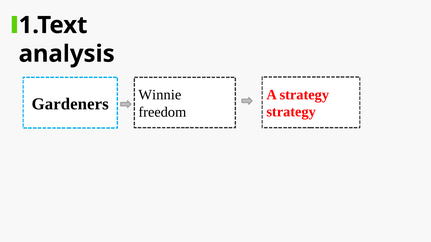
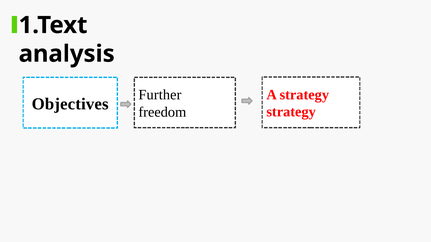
Winnie: Winnie -> Further (160, 95)
Gardeners: Gardeners -> Objectives (70, 104)
